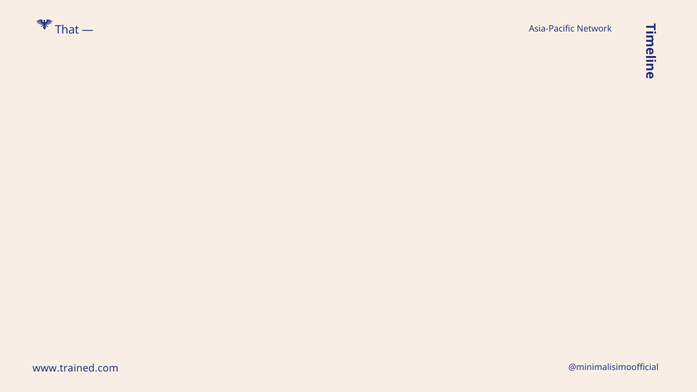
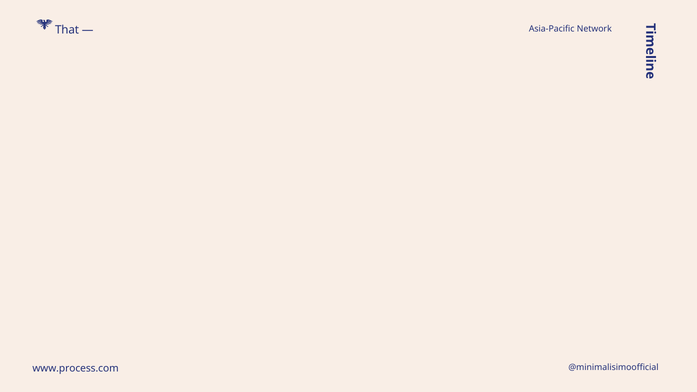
www.trained.com: www.trained.com -> www.process.com (76, 369)
